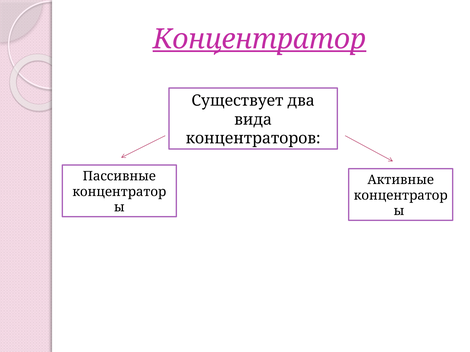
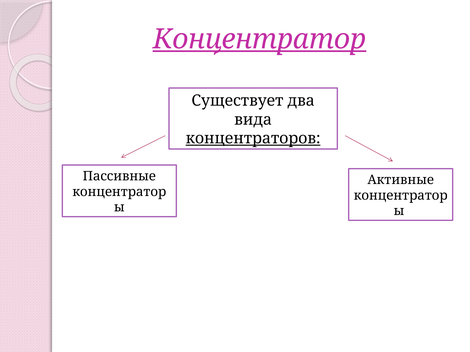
концентраторов underline: none -> present (253, 139)
